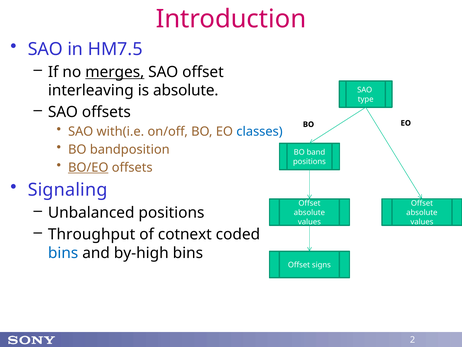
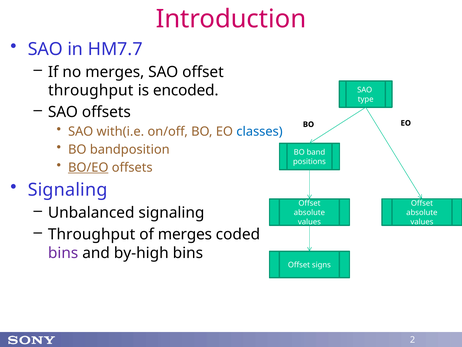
HM7.5: HM7.5 -> HM7.7 (115, 49)
merges underline: present -> none (115, 72)
interleaving: interleaving -> throughput (91, 90)
is absolute: absolute -> encoded (186, 90)
Unbalanced positions: positions -> signaling (171, 213)
of cotnext: cotnext -> merges (185, 234)
bins colour: blue -> purple (63, 253)
